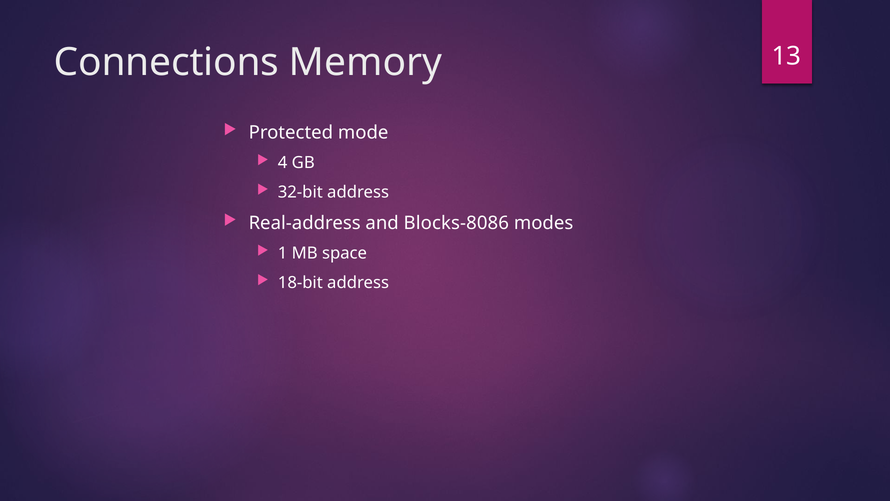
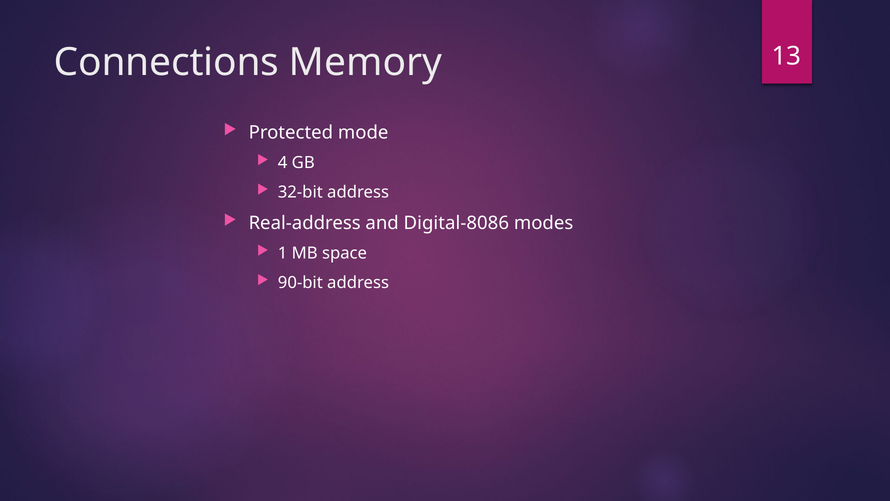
Blocks-8086: Blocks-8086 -> Digital-8086 (456, 223)
18-bit: 18-bit -> 90-bit (300, 282)
